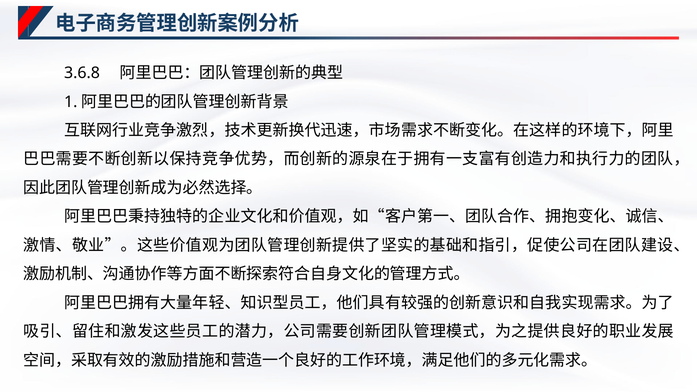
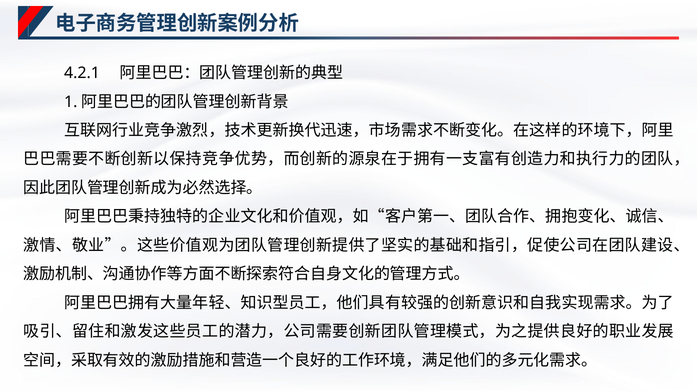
3.6.8: 3.6.8 -> 4.2.1 (82, 73)
